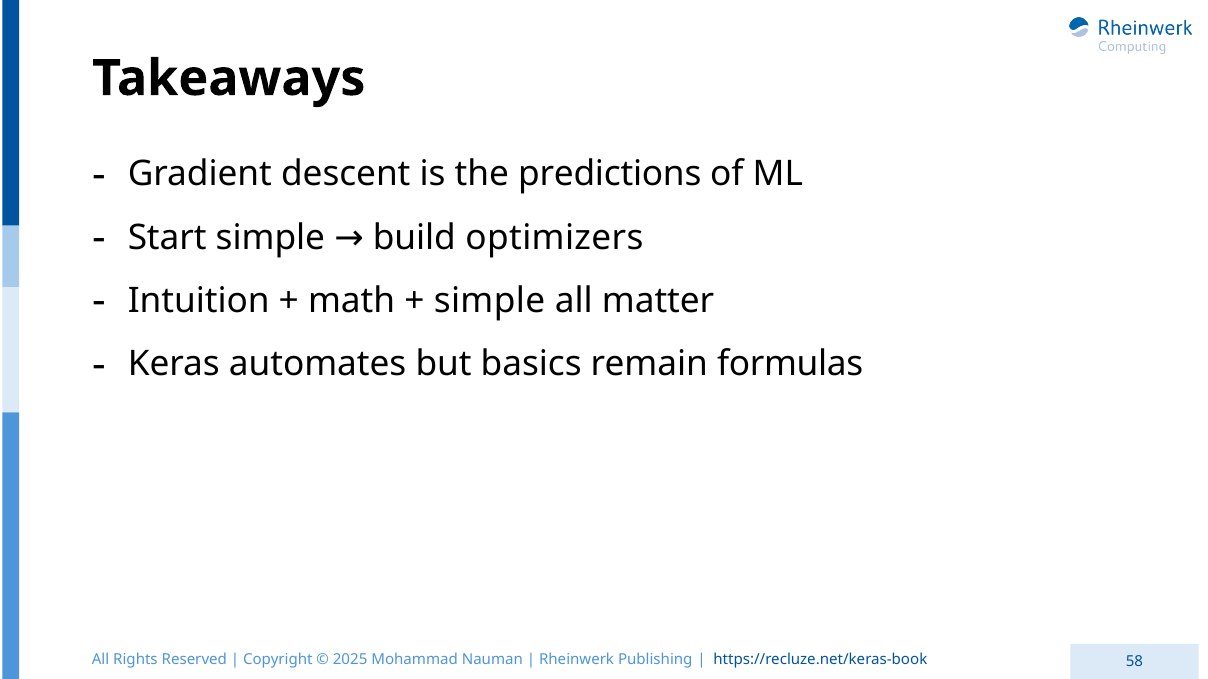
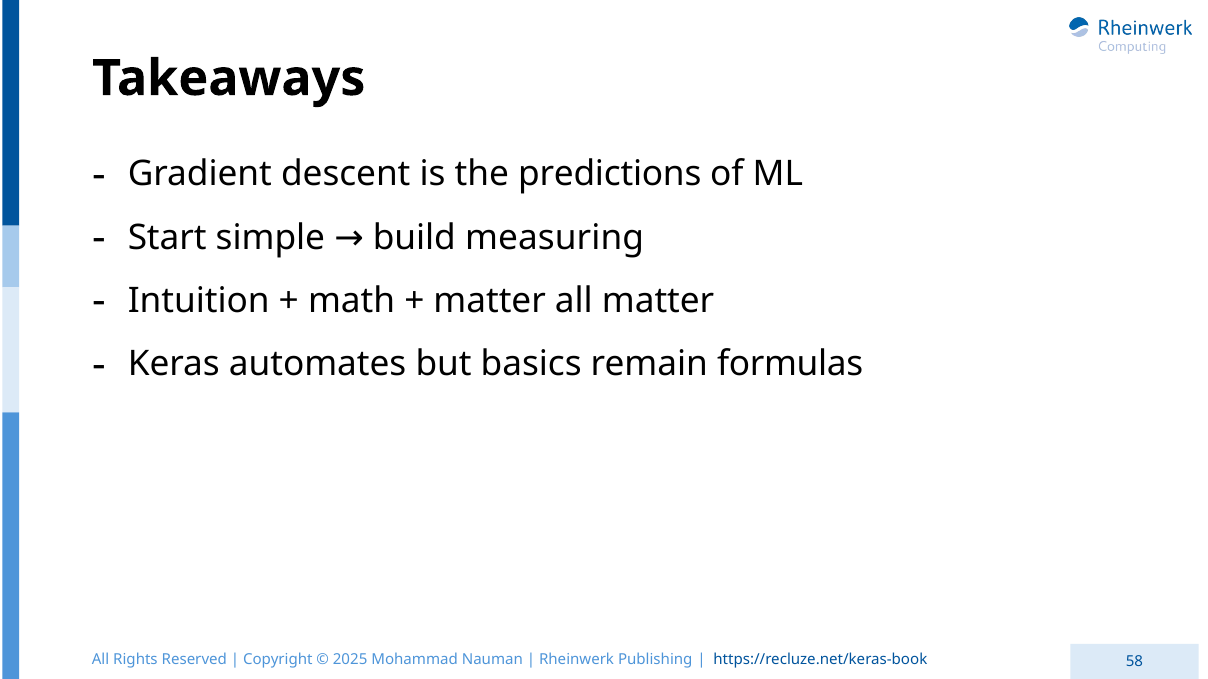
optimizers: optimizers -> measuring (555, 238)
simple: simple -> matter (490, 301)
